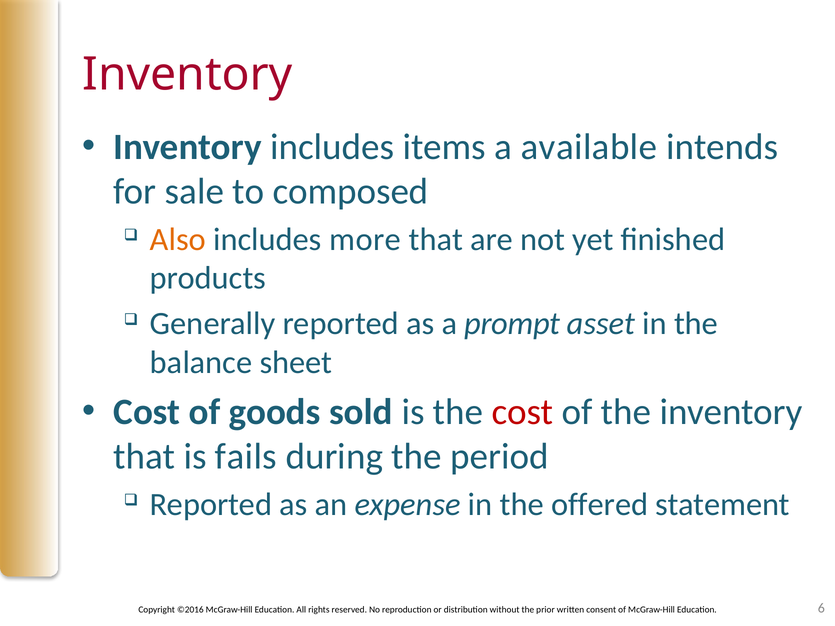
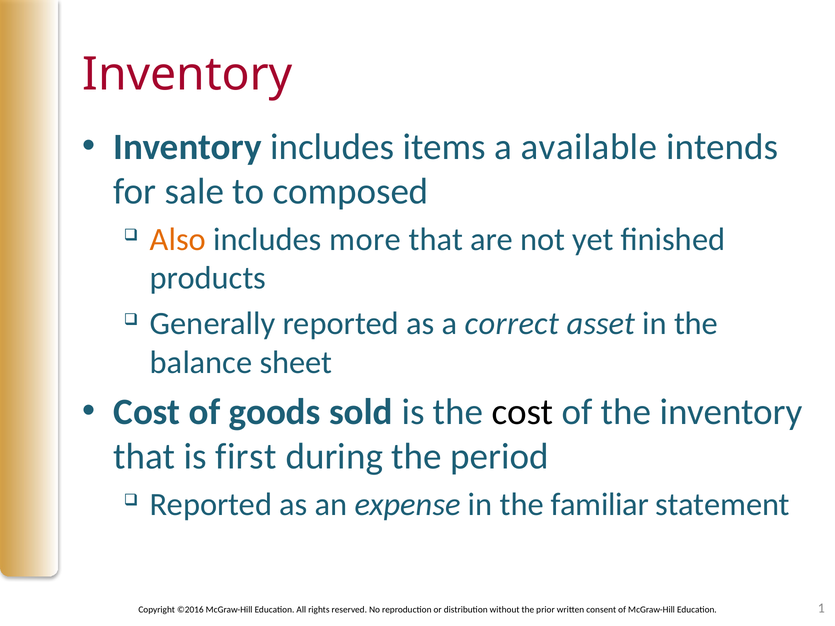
prompt: prompt -> correct (512, 324)
cost colour: red -> black (523, 412)
fails: fails -> first (246, 457)
offered: offered -> familiar (600, 505)
6: 6 -> 1 (821, 608)
